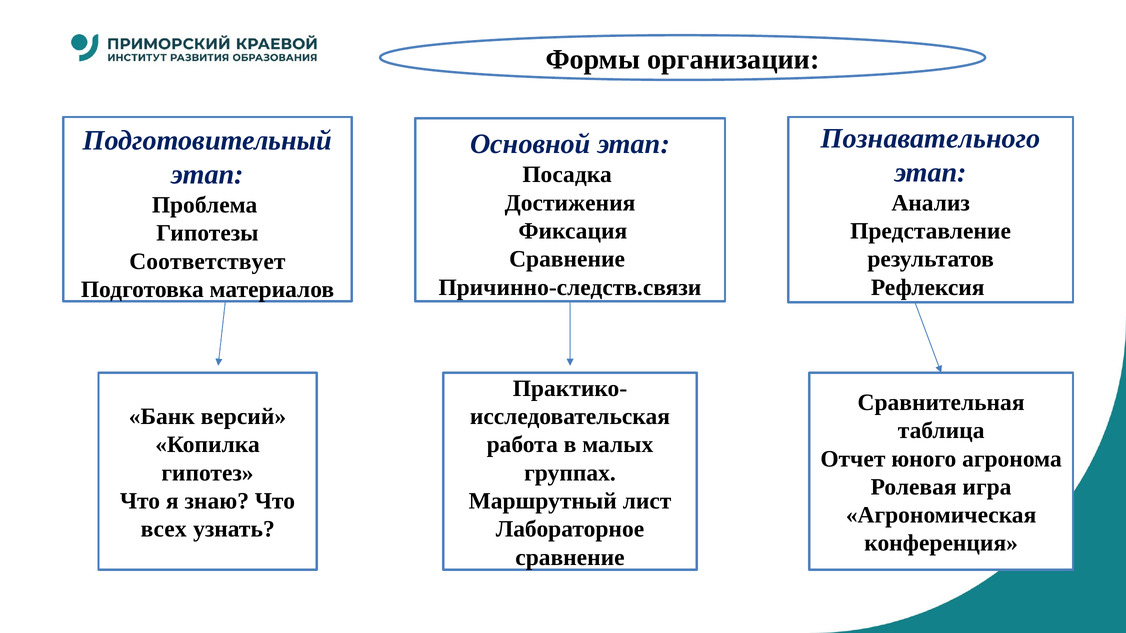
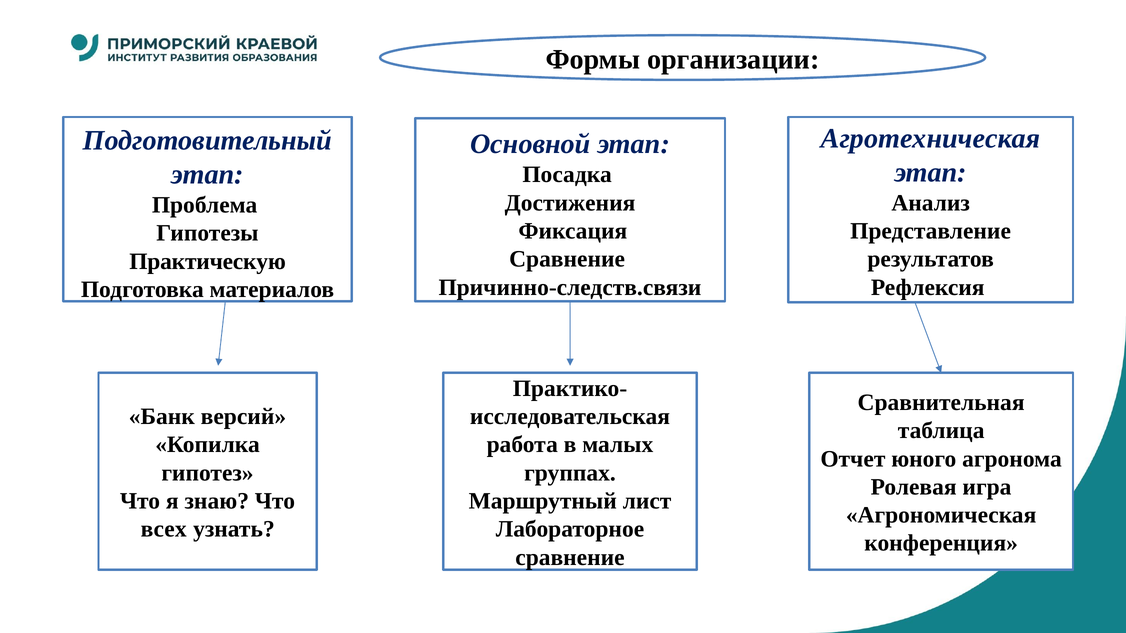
Познавательного: Познавательного -> Агротехническая (931, 139)
Соответствует: Соответствует -> Практическую (208, 261)
